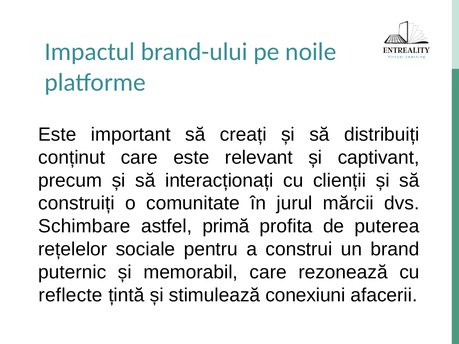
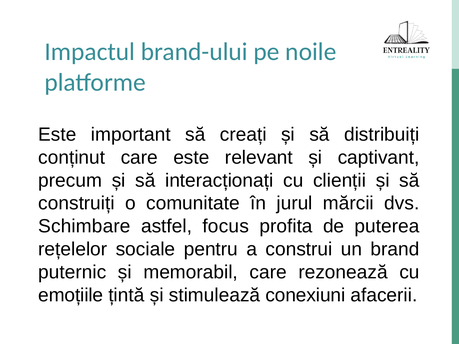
primă: primă -> focus (226, 226)
reflecte: reflecte -> emoțiile (71, 295)
